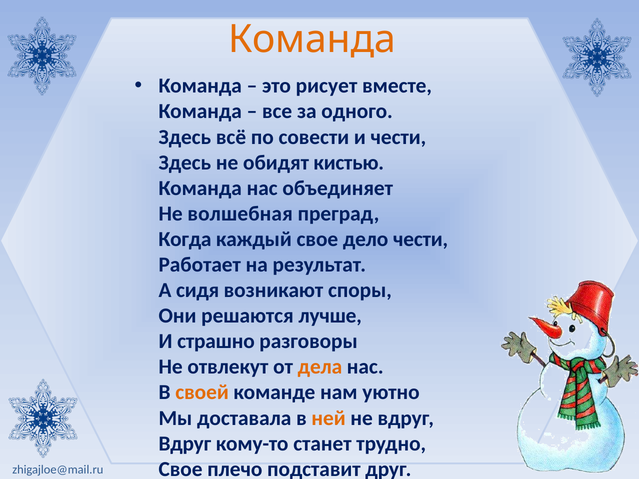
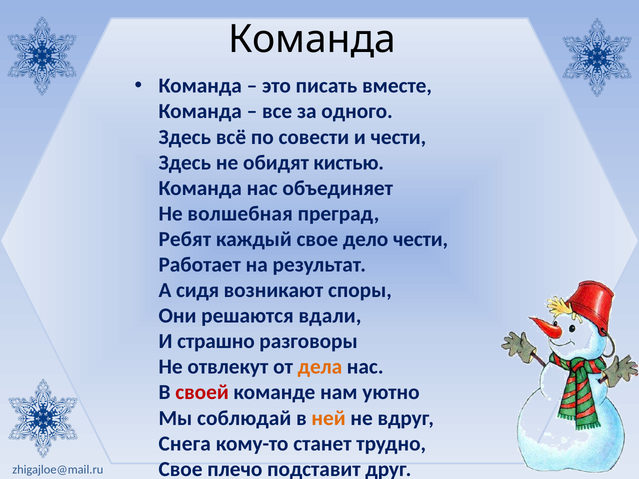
Команда colour: orange -> black (312, 40)
рисует: рисует -> писать (327, 86)
Когда: Когда -> Ребят (185, 239)
лучше: лучше -> вдали (330, 316)
своей colour: orange -> red (202, 393)
доставала: доставала -> соблюдай (244, 418)
Вдруг: Вдруг -> Снега (185, 444)
